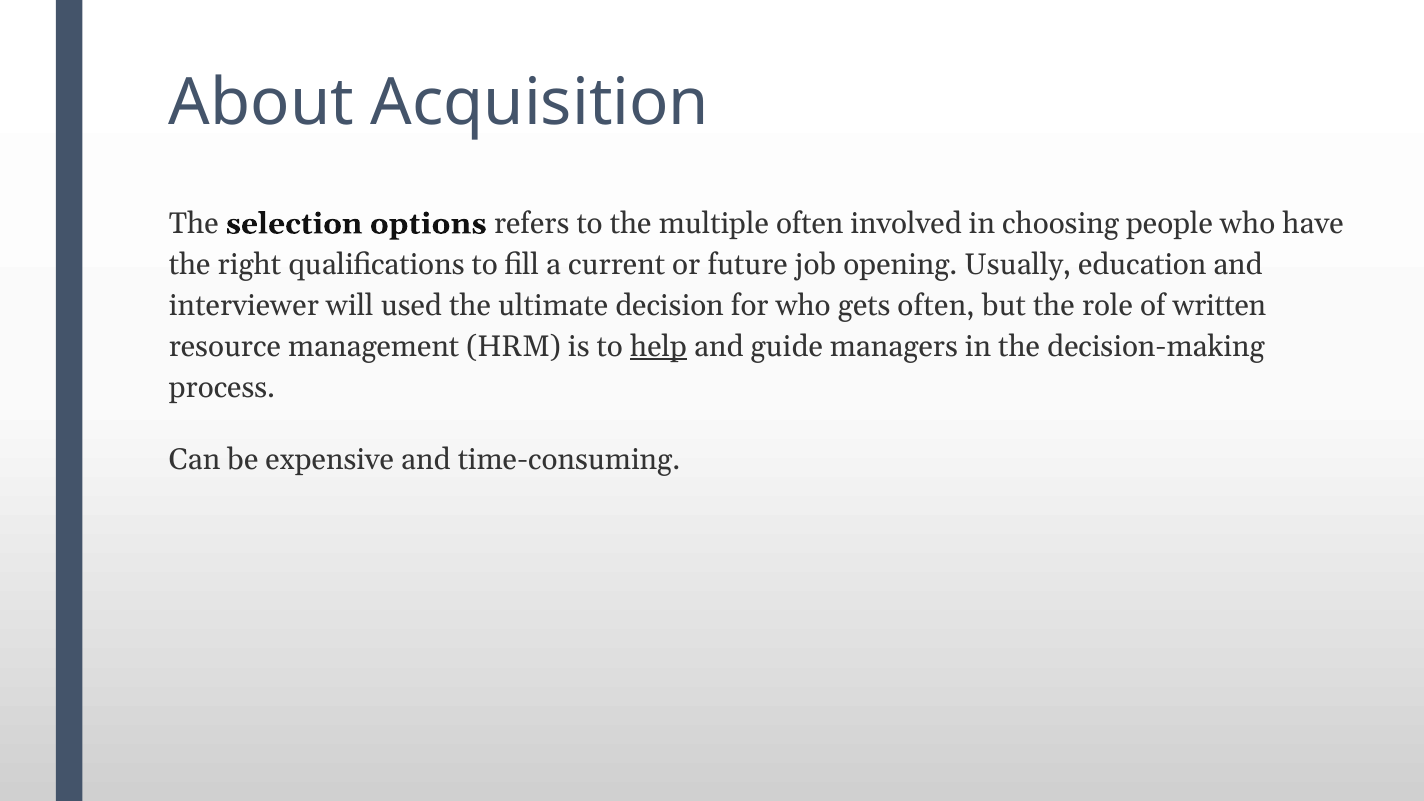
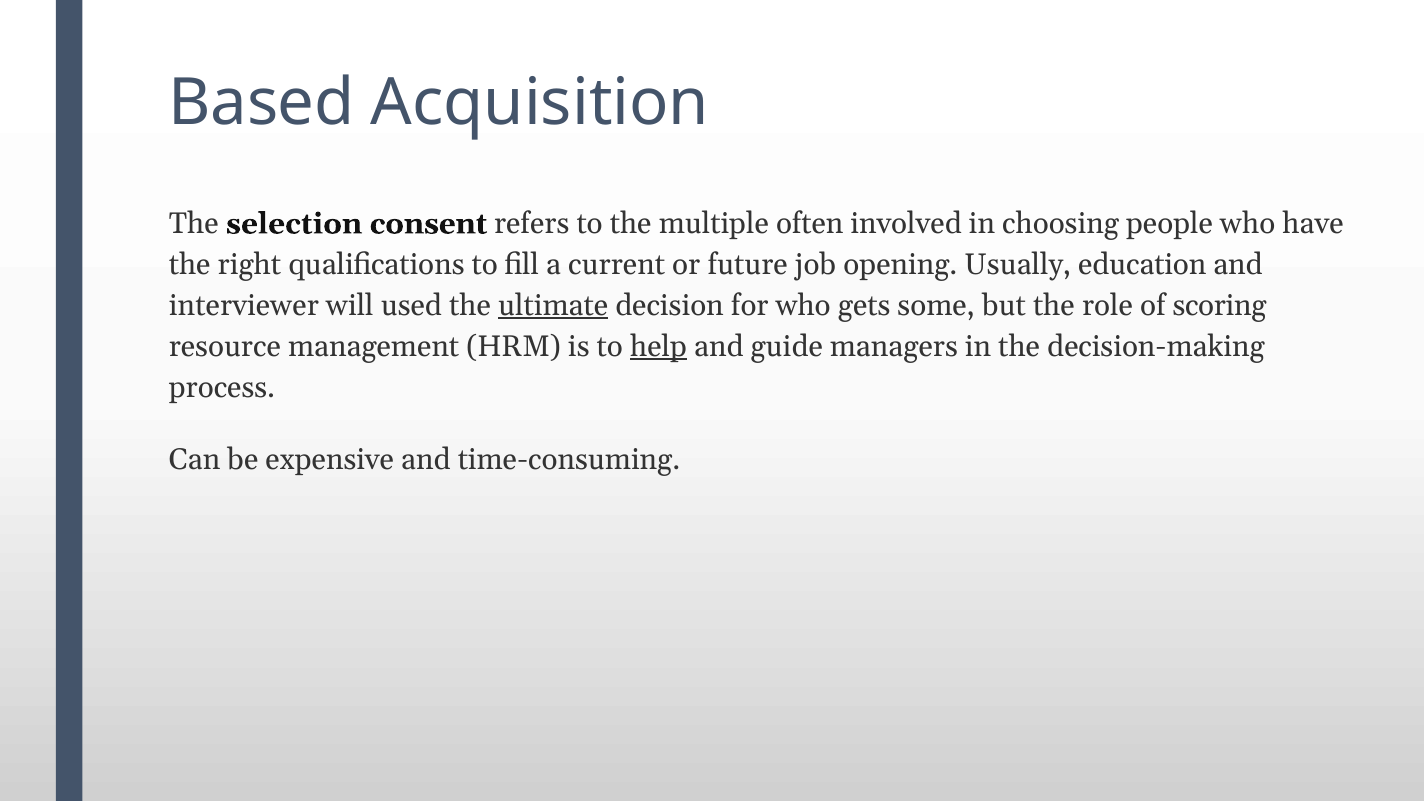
About: About -> Based (262, 103)
options: options -> consent (429, 224)
ultimate underline: none -> present (553, 306)
gets often: often -> some (936, 306)
written: written -> scoring (1219, 306)
